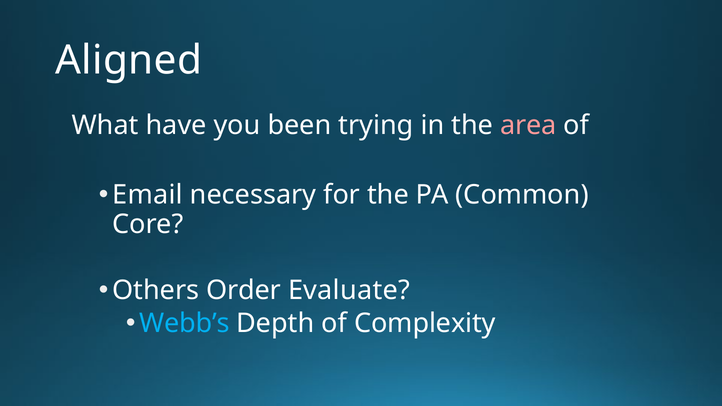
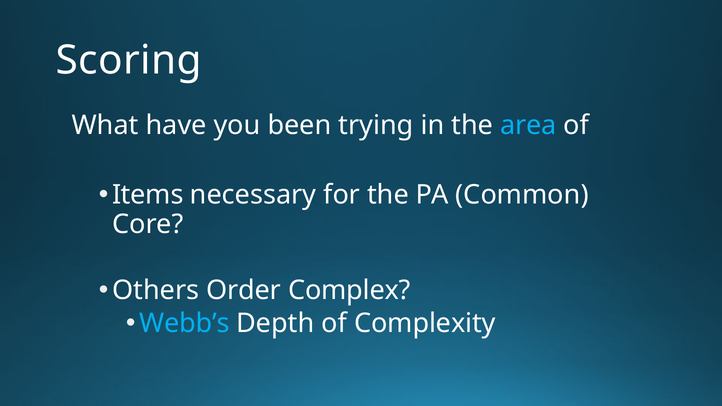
Aligned: Aligned -> Scoring (129, 61)
area colour: pink -> light blue (528, 125)
Email: Email -> Items (148, 195)
Evaluate: Evaluate -> Complex (349, 290)
